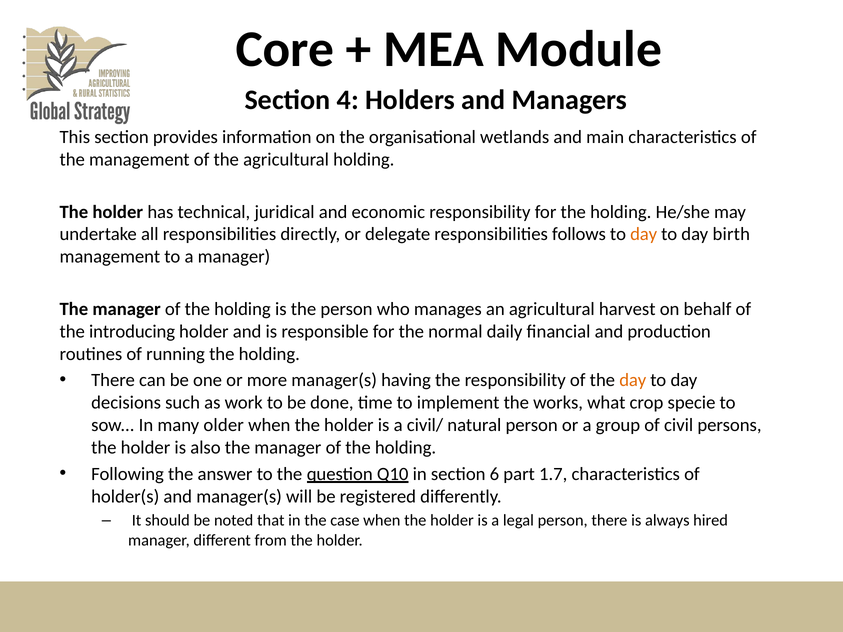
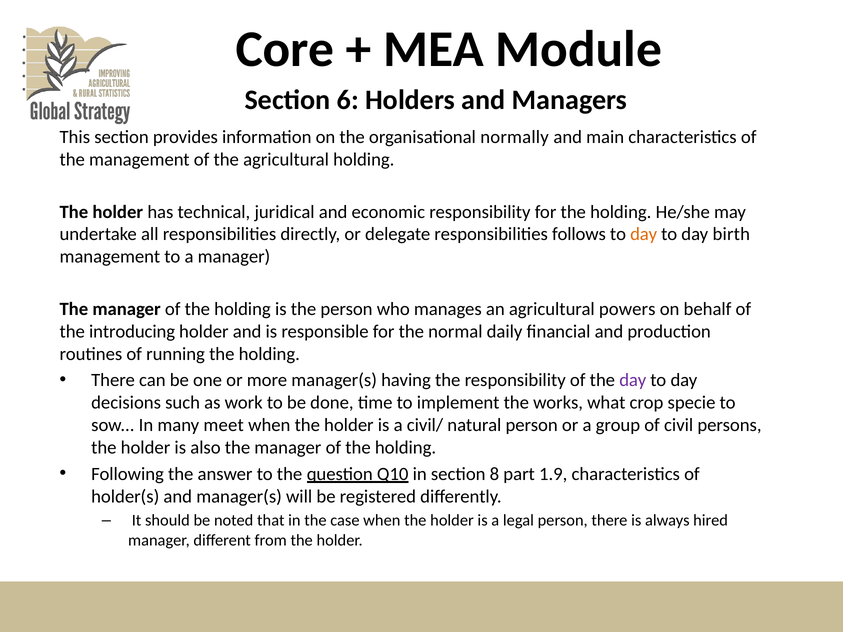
4: 4 -> 6 (348, 100)
wetlands: wetlands -> normally (515, 137)
harvest: harvest -> powers (627, 309)
day colour: orange -> purple (633, 380)
older: older -> meet (224, 425)
6: 6 -> 8 (494, 474)
1.7: 1.7 -> 1.9 (553, 474)
